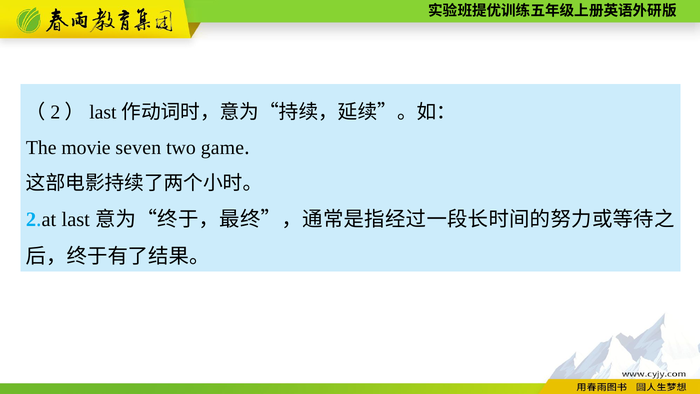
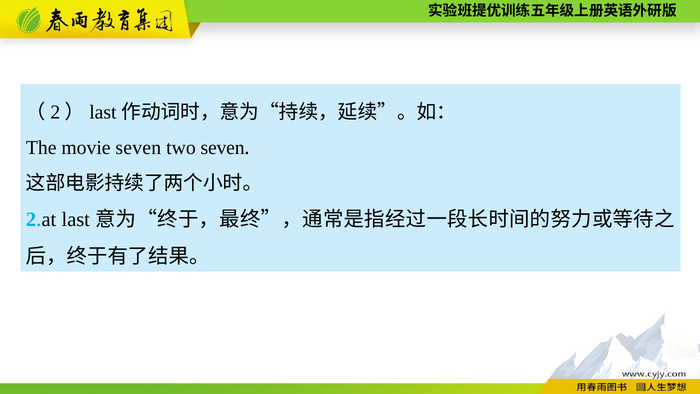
two game: game -> seven (223, 148)
